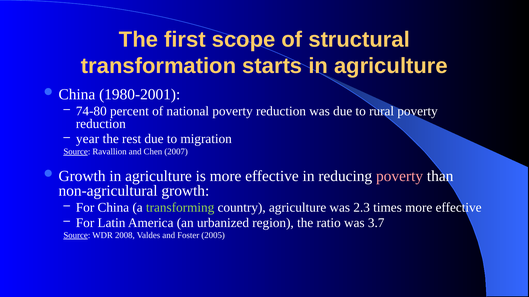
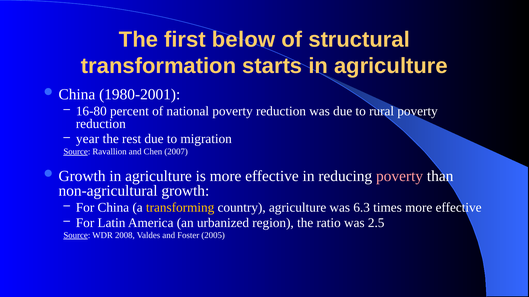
scope: scope -> below (244, 40)
74-80: 74-80 -> 16-80 (91, 111)
transforming colour: light green -> yellow (180, 208)
2.3: 2.3 -> 6.3 (362, 208)
3.7: 3.7 -> 2.5 (376, 223)
